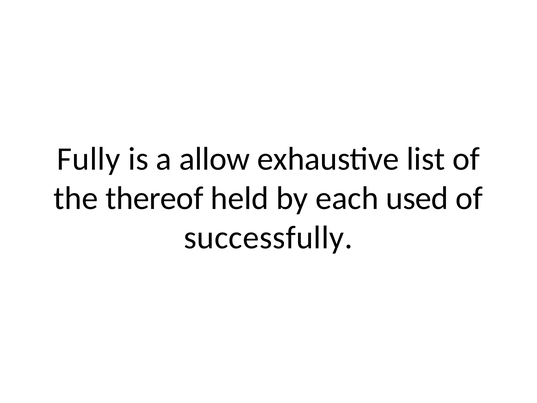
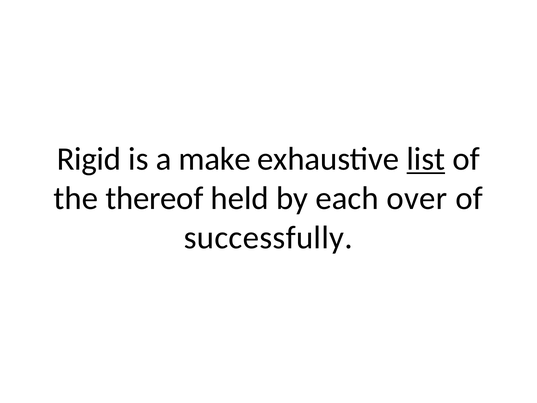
Fully: Fully -> Rigid (89, 159)
allow: allow -> make (215, 159)
list underline: none -> present (426, 159)
used: used -> over (417, 198)
